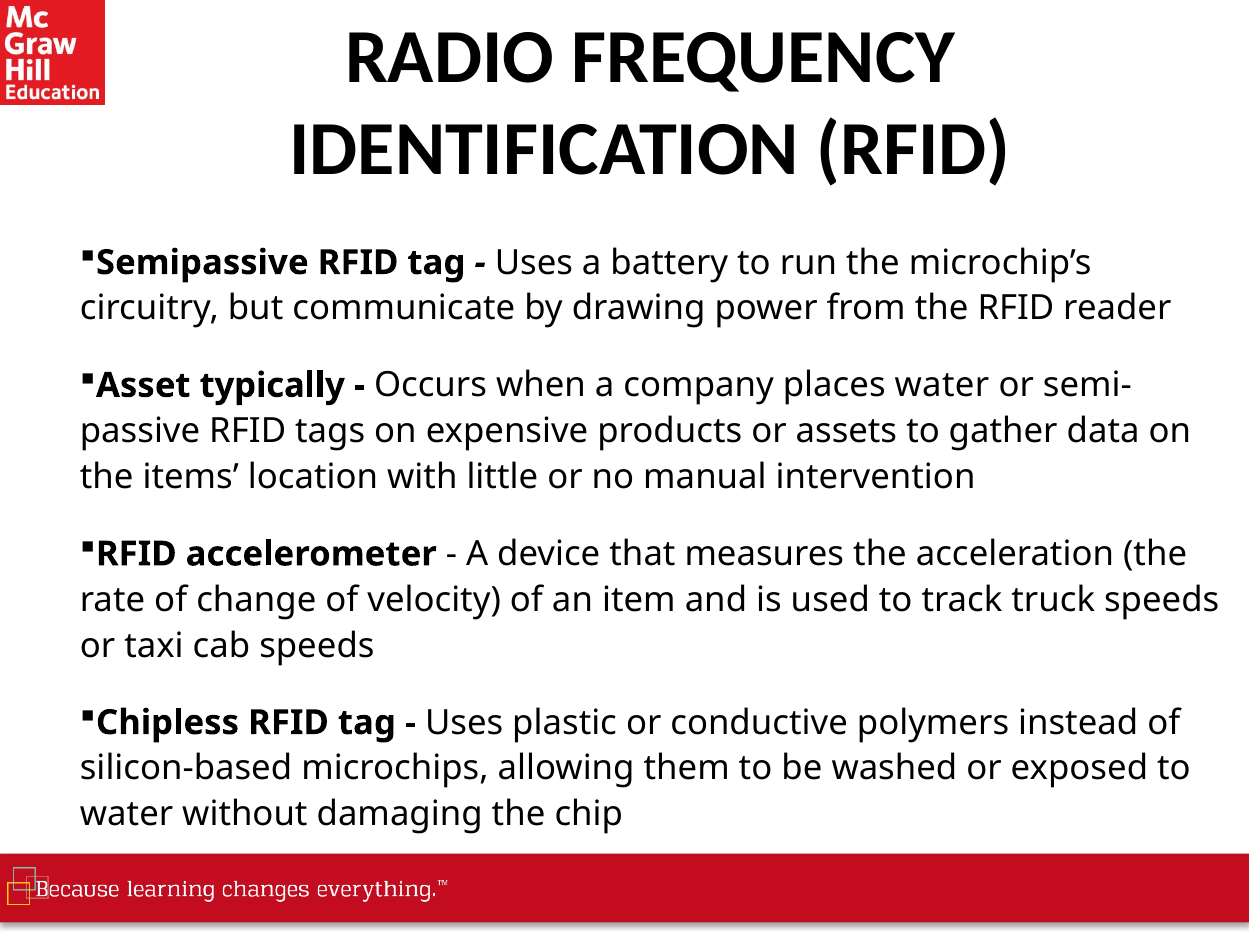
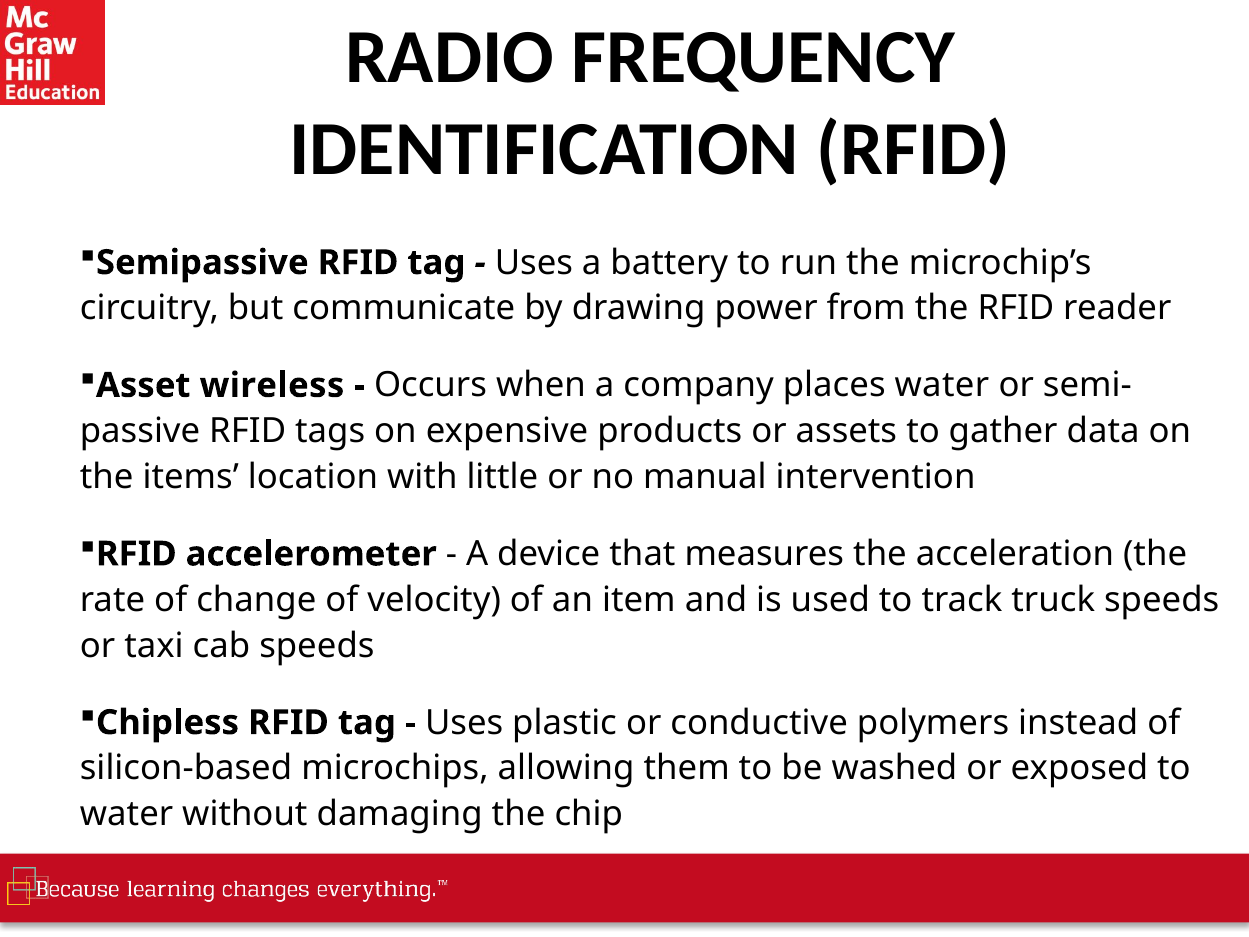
typically: typically -> wireless (272, 385)
